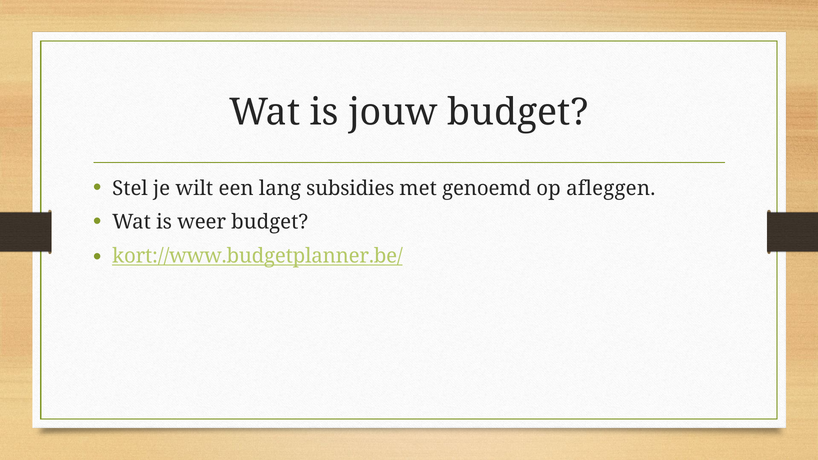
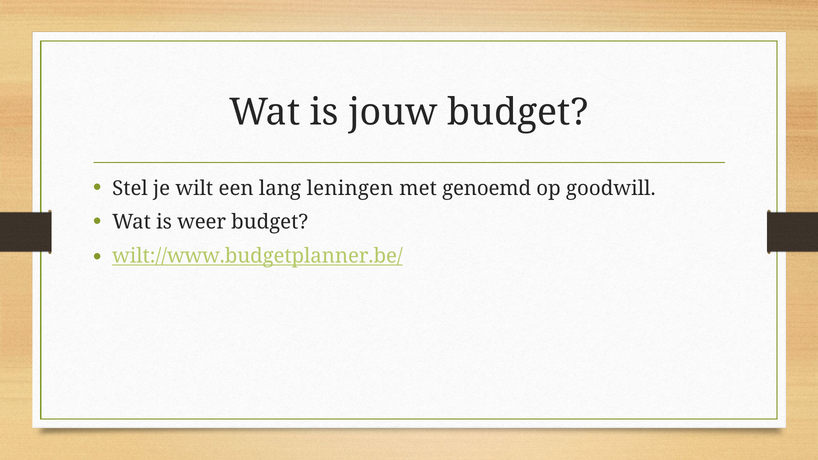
subsidies: subsidies -> leningen (350, 188)
afleggen: afleggen -> goodwill (611, 188)
kort://www.budgetplanner.be/: kort://www.budgetplanner.be/ -> wilt://www.budgetplanner.be/ (258, 256)
